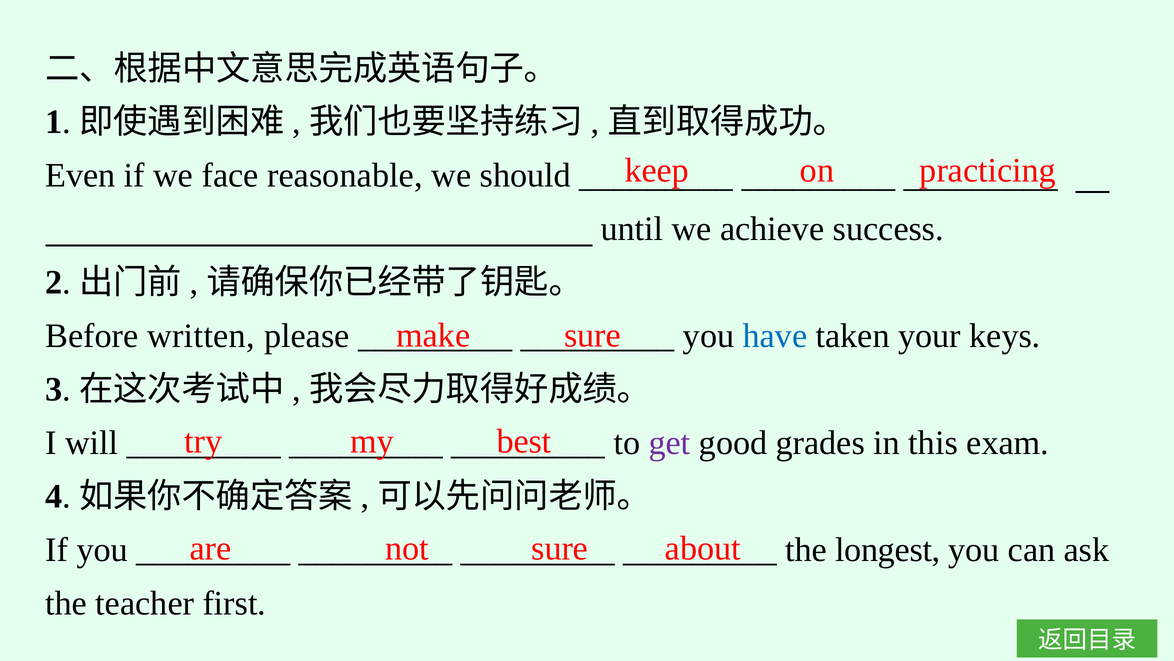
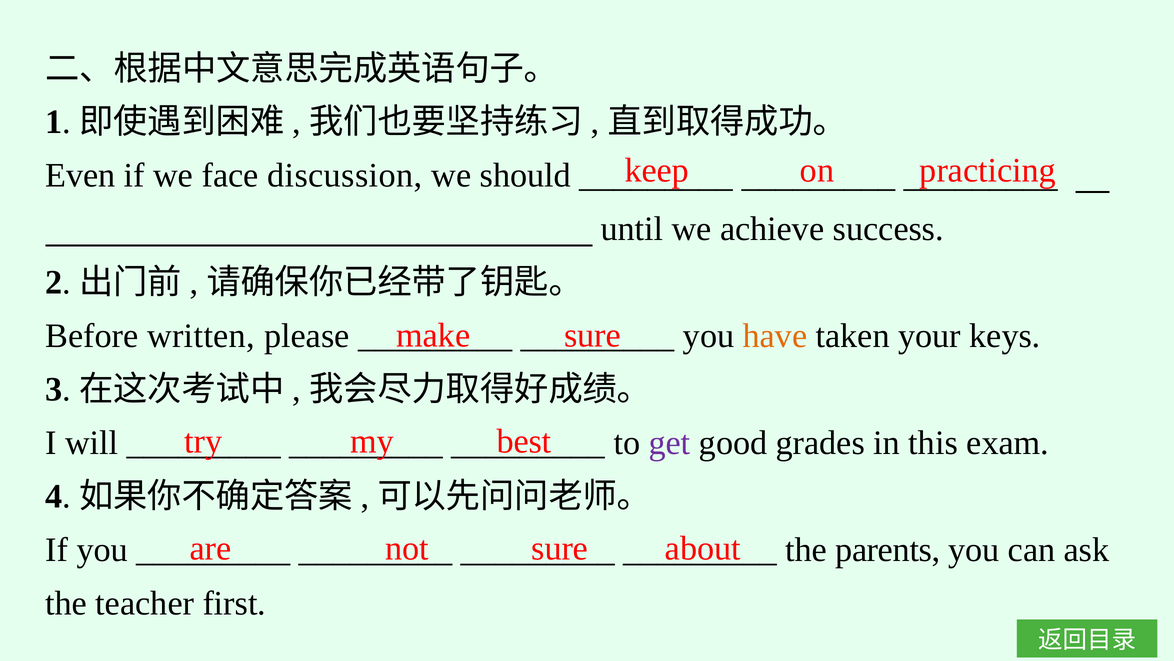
reasonable: reasonable -> discussion (345, 175)
have colour: blue -> orange (775, 336)
longest: longest -> parents (888, 549)
